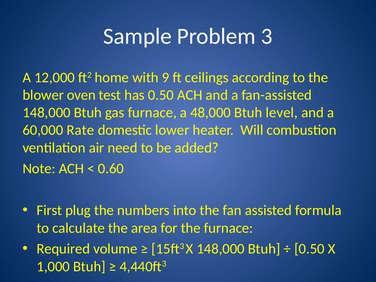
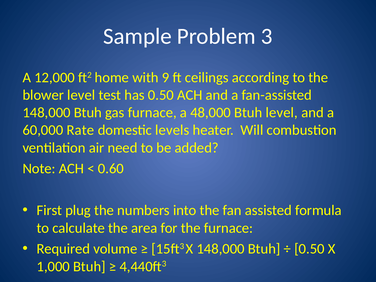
blower oven: oven -> level (81, 95)
lower: lower -> levels (172, 130)
